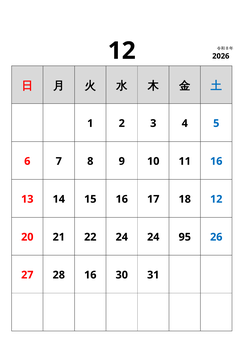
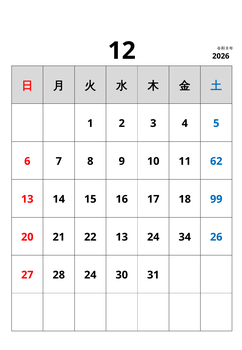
11 16: 16 -> 62 (216, 161)
18 12: 12 -> 99 (216, 199)
22 24: 24 -> 13 (122, 237)
95: 95 -> 34 (185, 237)
28 16: 16 -> 24 (90, 275)
